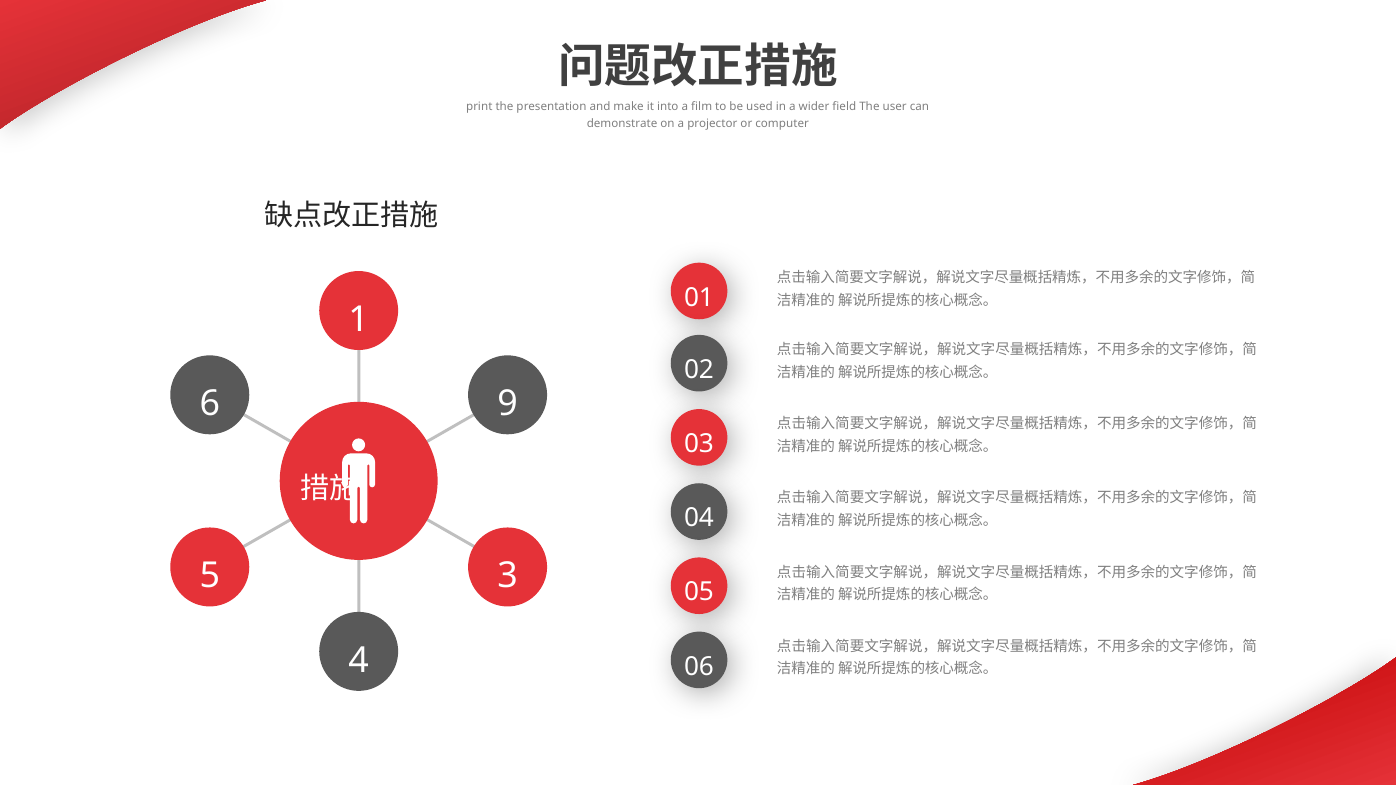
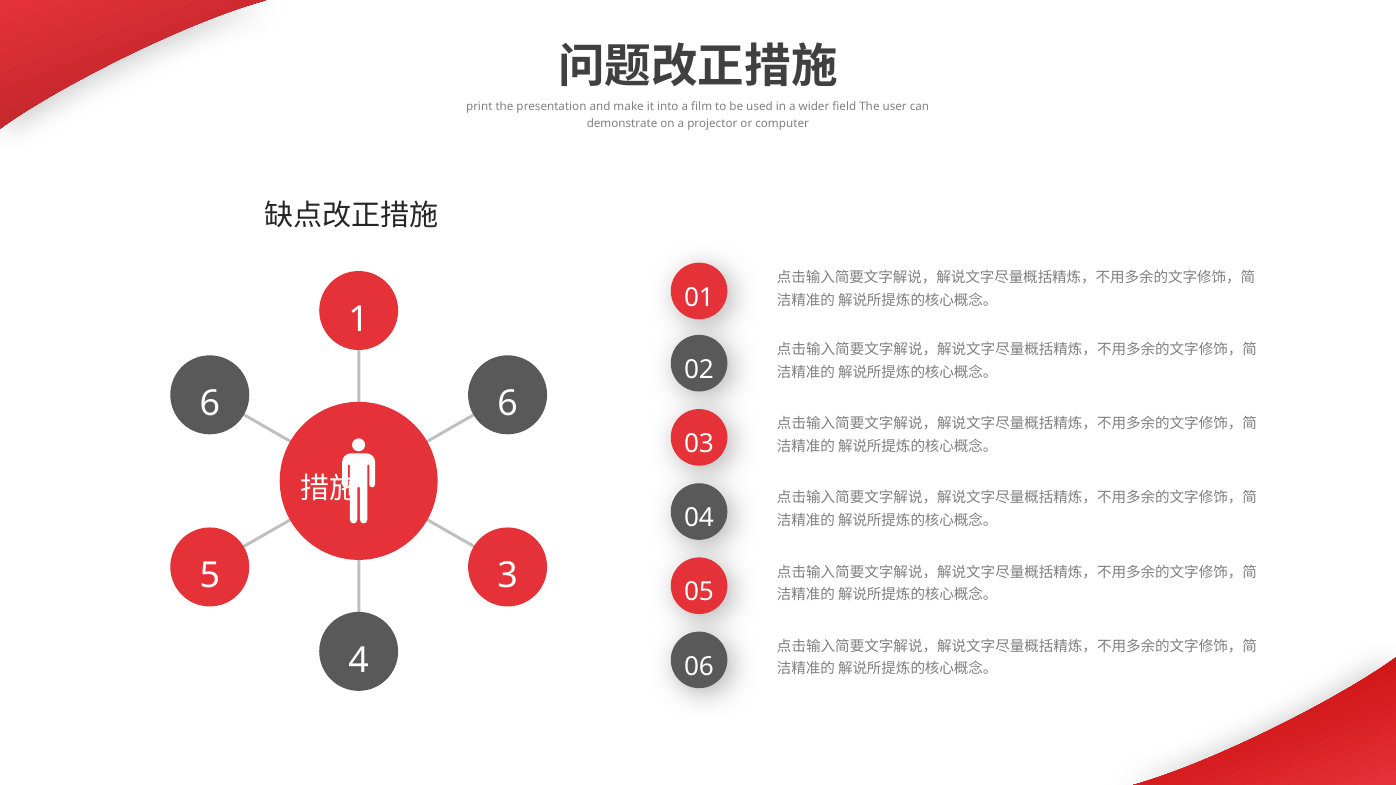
6 9: 9 -> 6 (508, 404)
